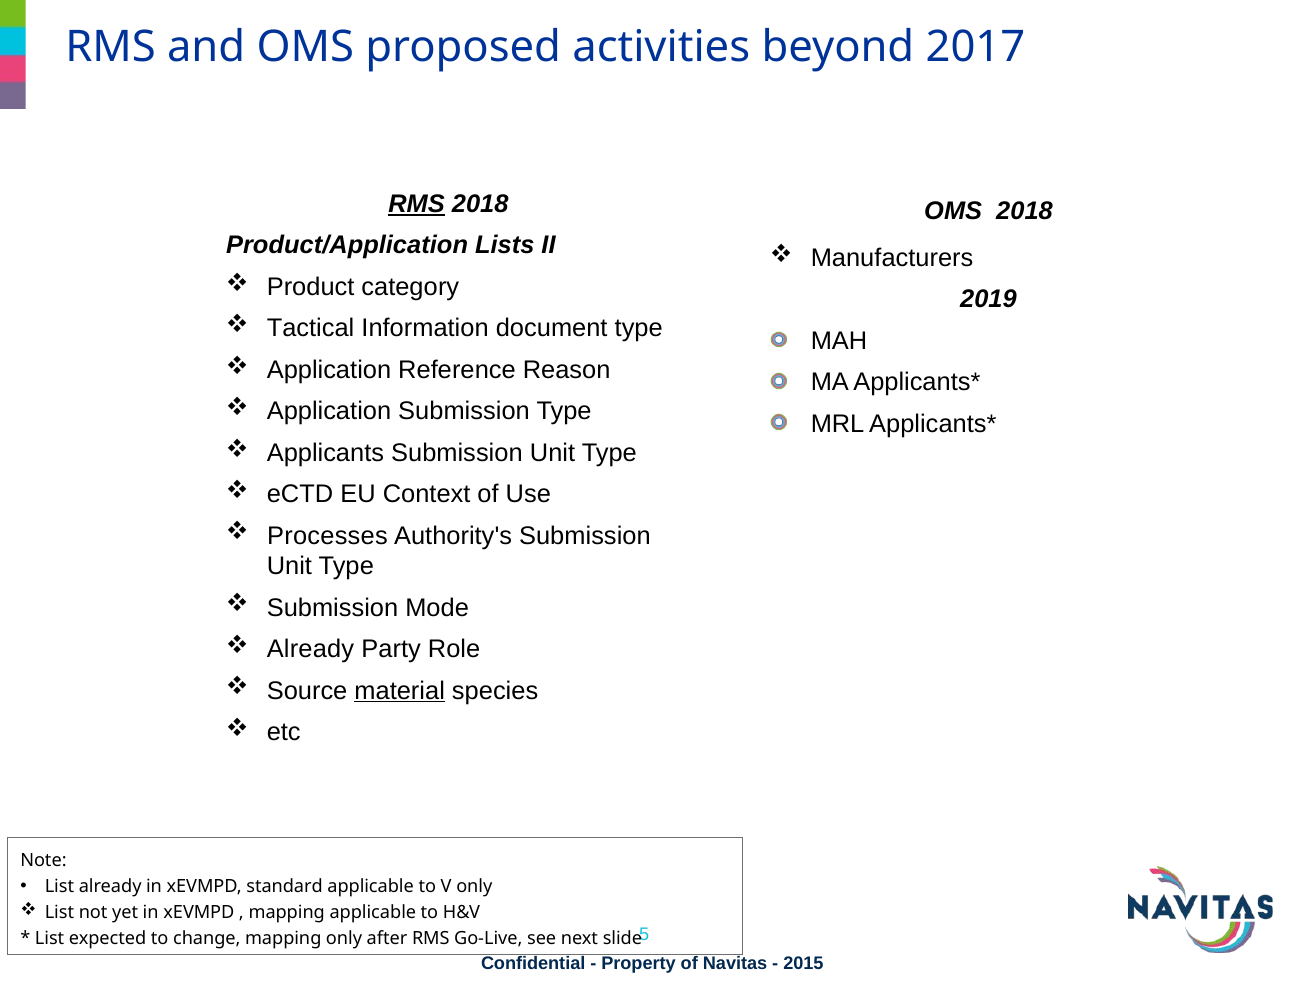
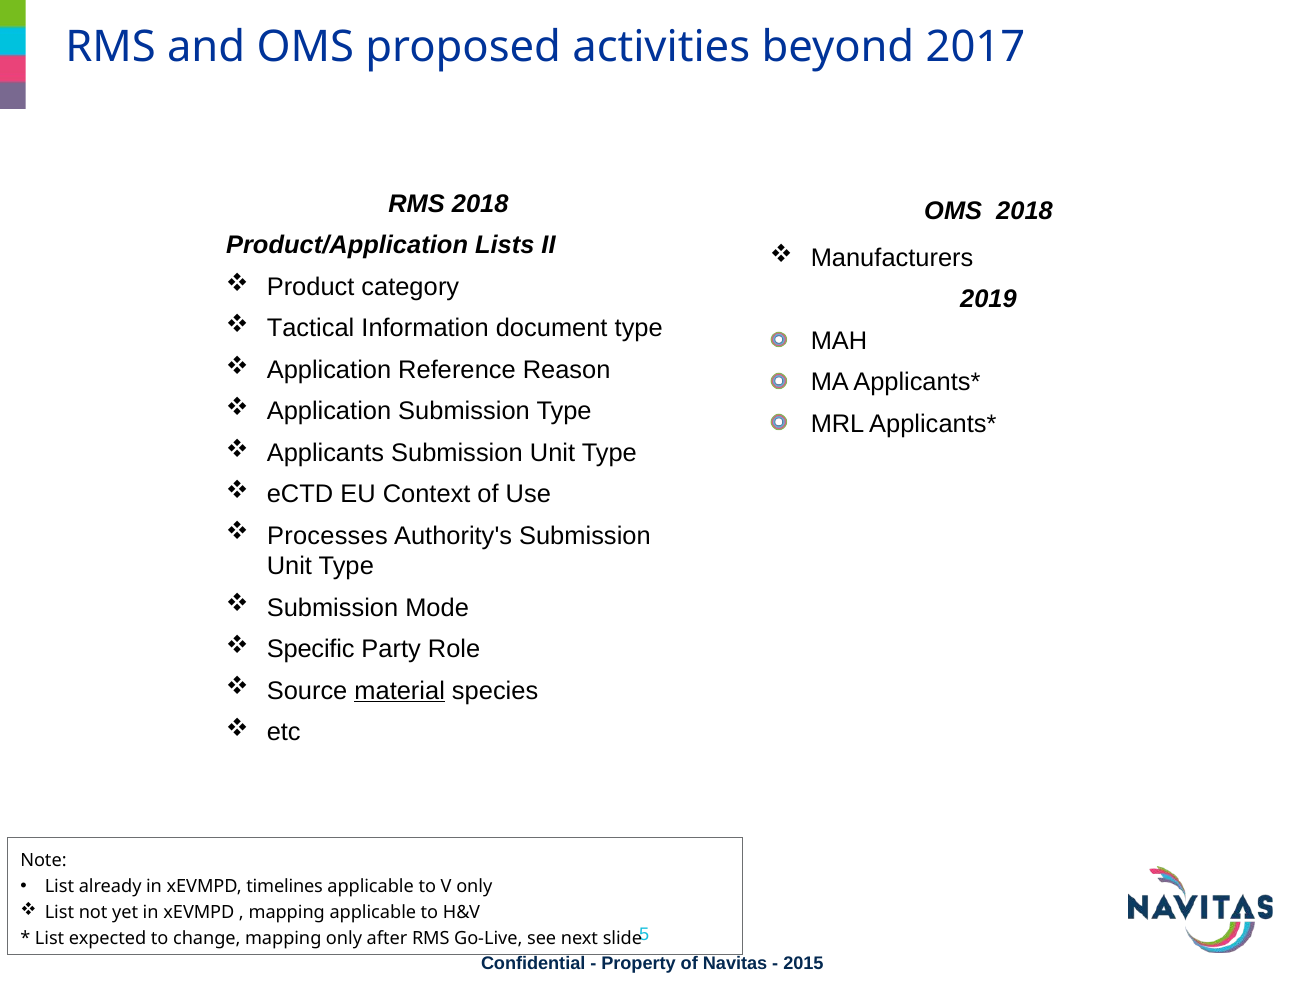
RMS underline: present -> none (417, 204)
Already: Already -> Specific (311, 649)
standard: standard -> timelines (285, 885)
